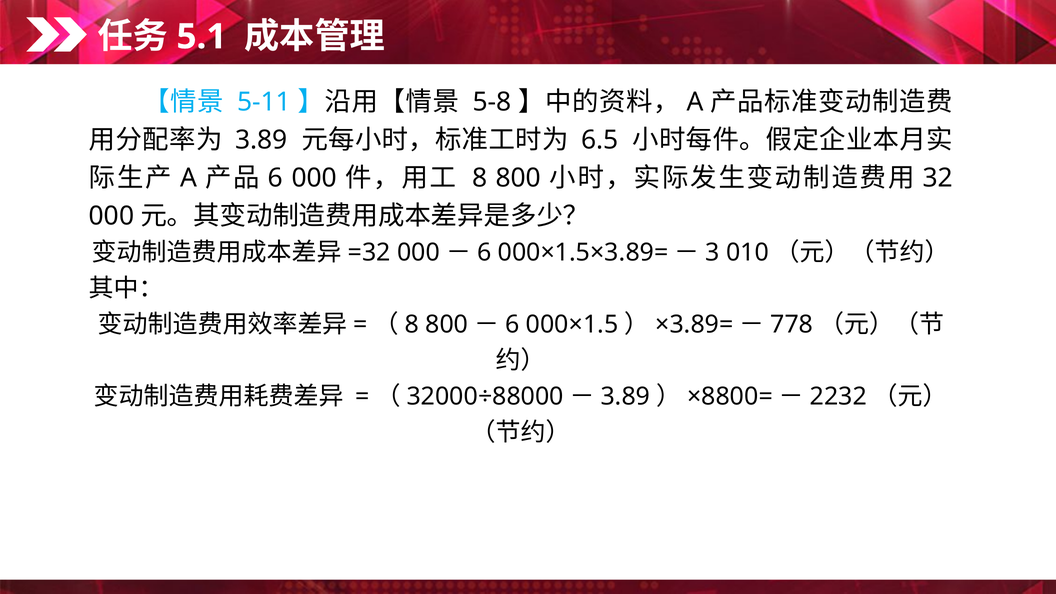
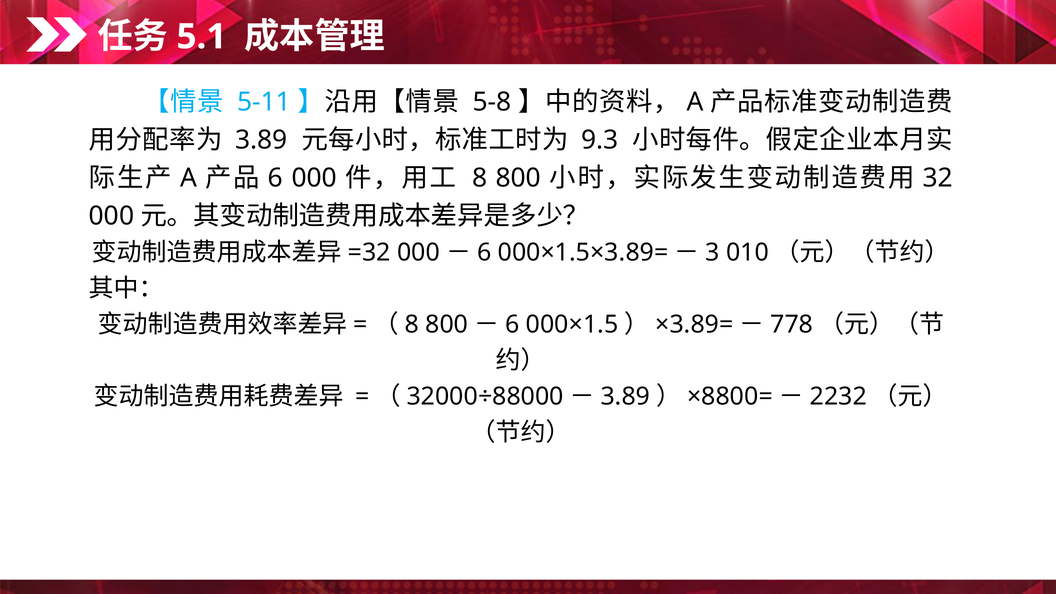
6.5: 6.5 -> 9.3 (600, 140)
